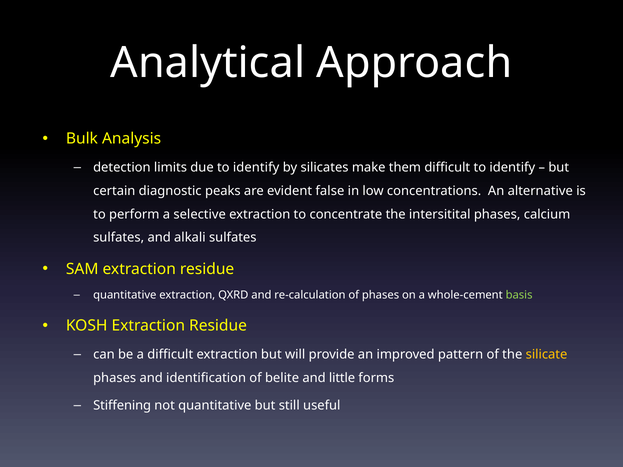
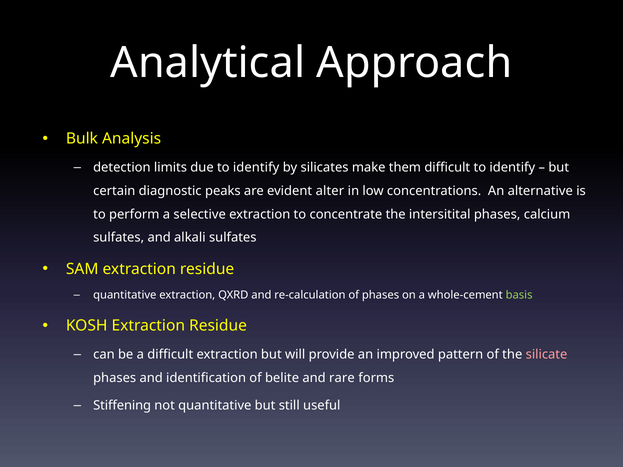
false: false -> alter (330, 191)
silicate colour: yellow -> pink (547, 355)
little: little -> rare (342, 378)
